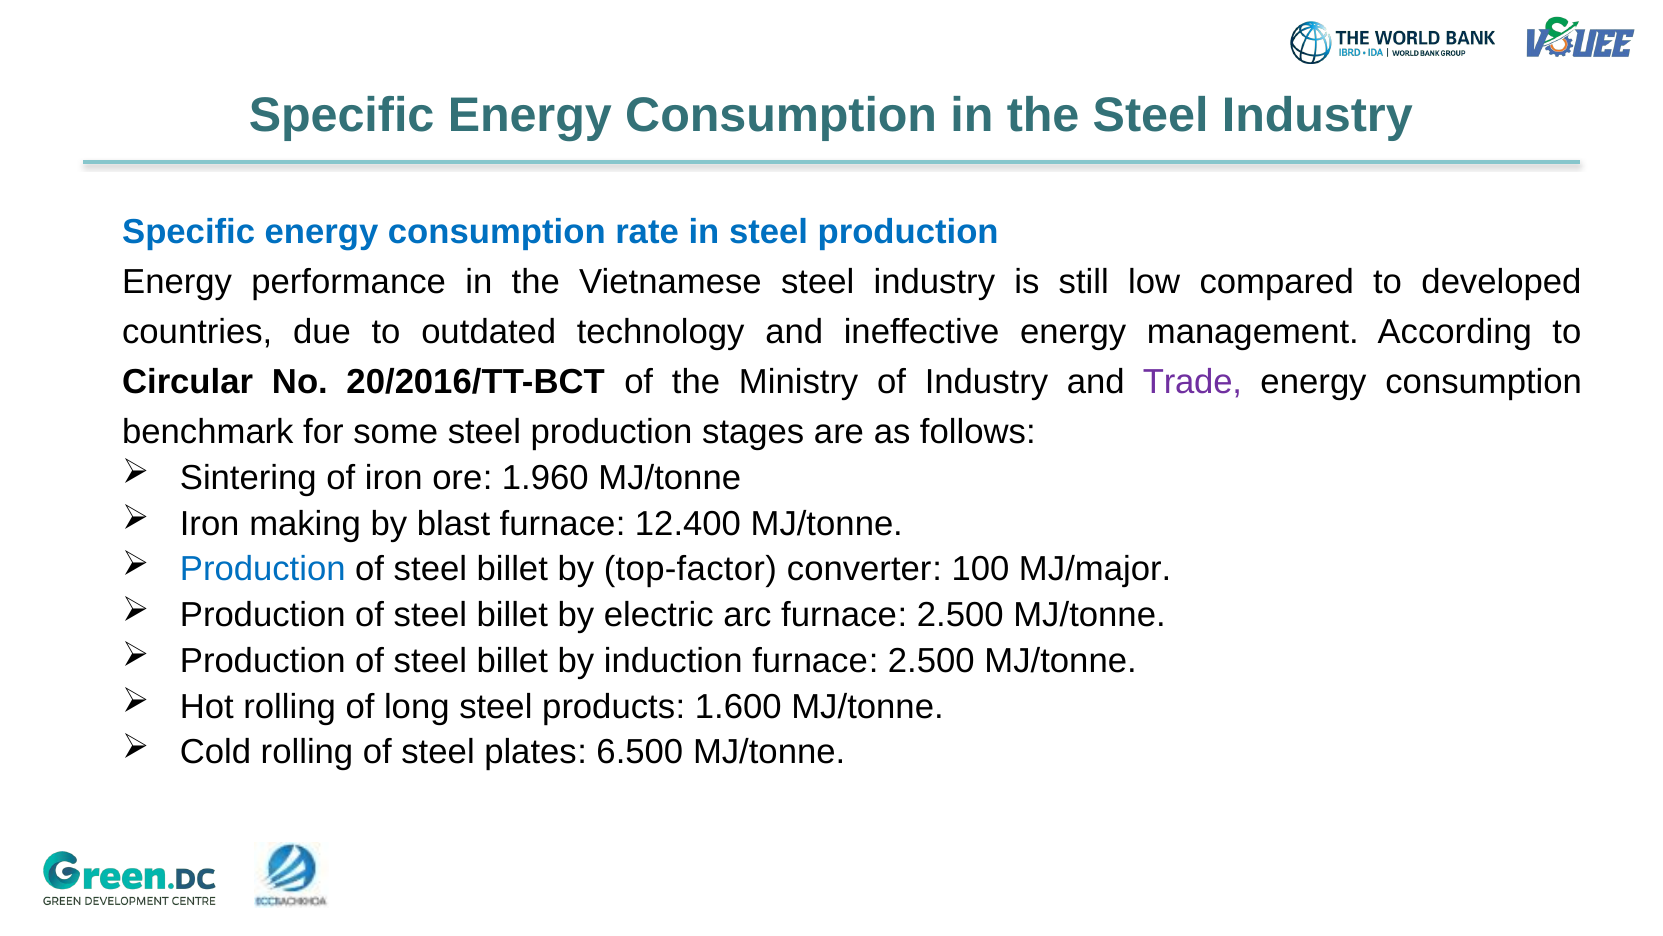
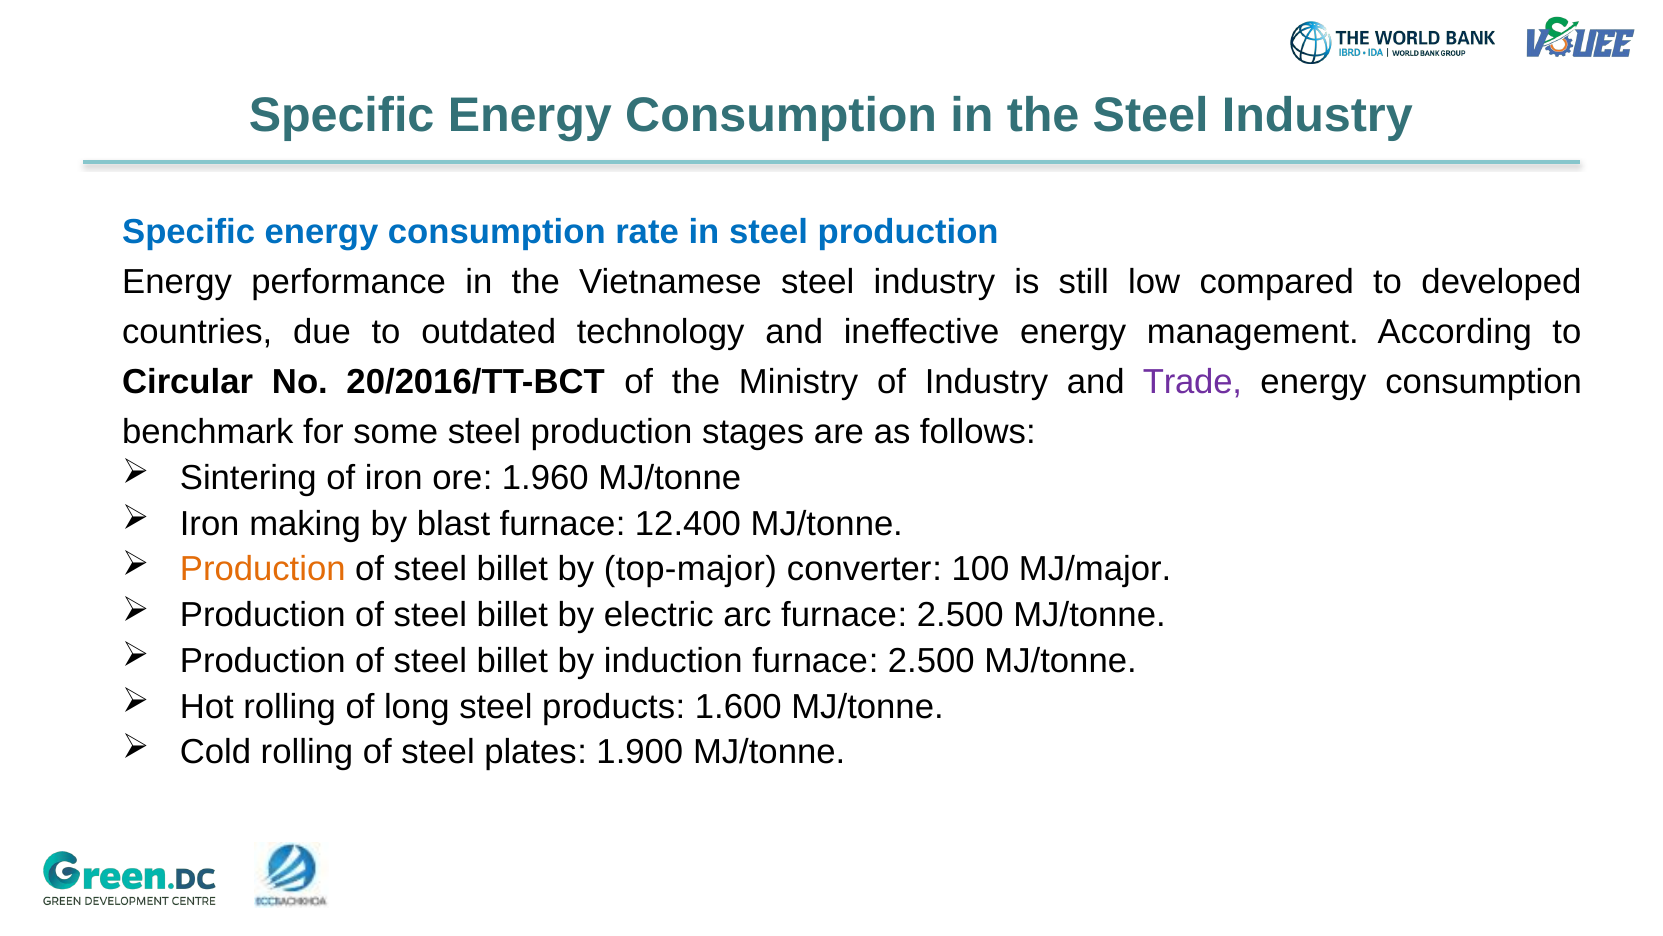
Production colour: blue -> orange (263, 569)
top-factor: top-factor -> top-major (690, 569)
6.500: 6.500 -> 1.900 (640, 752)
